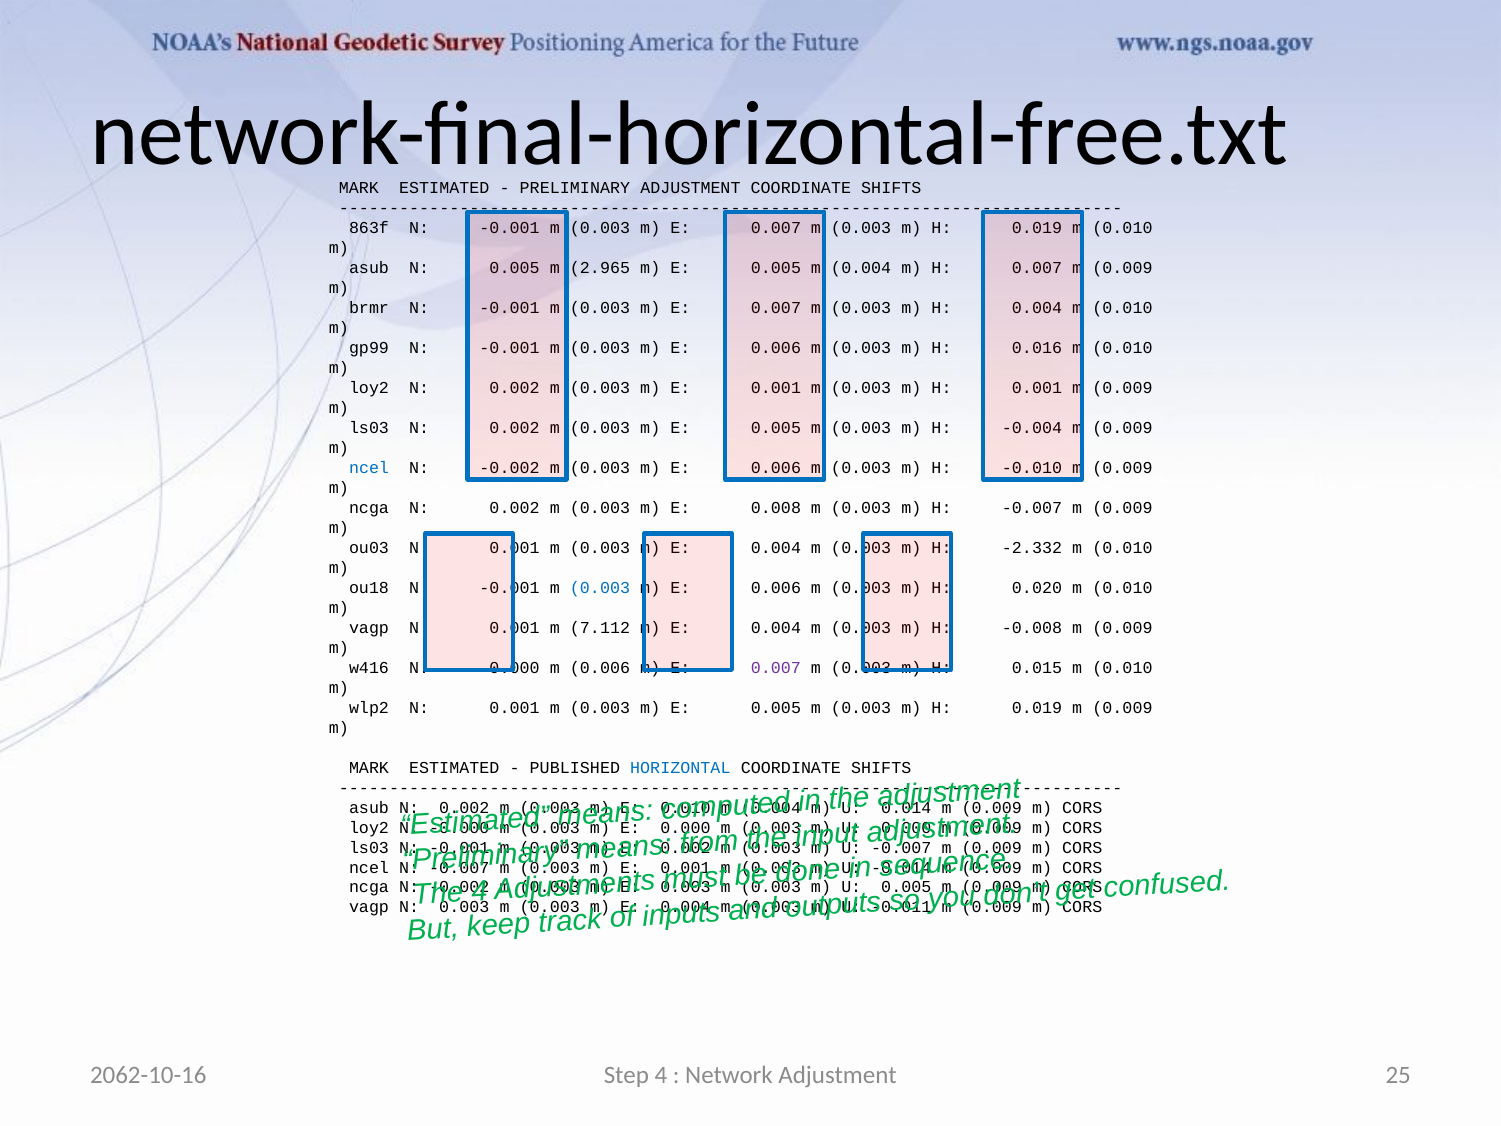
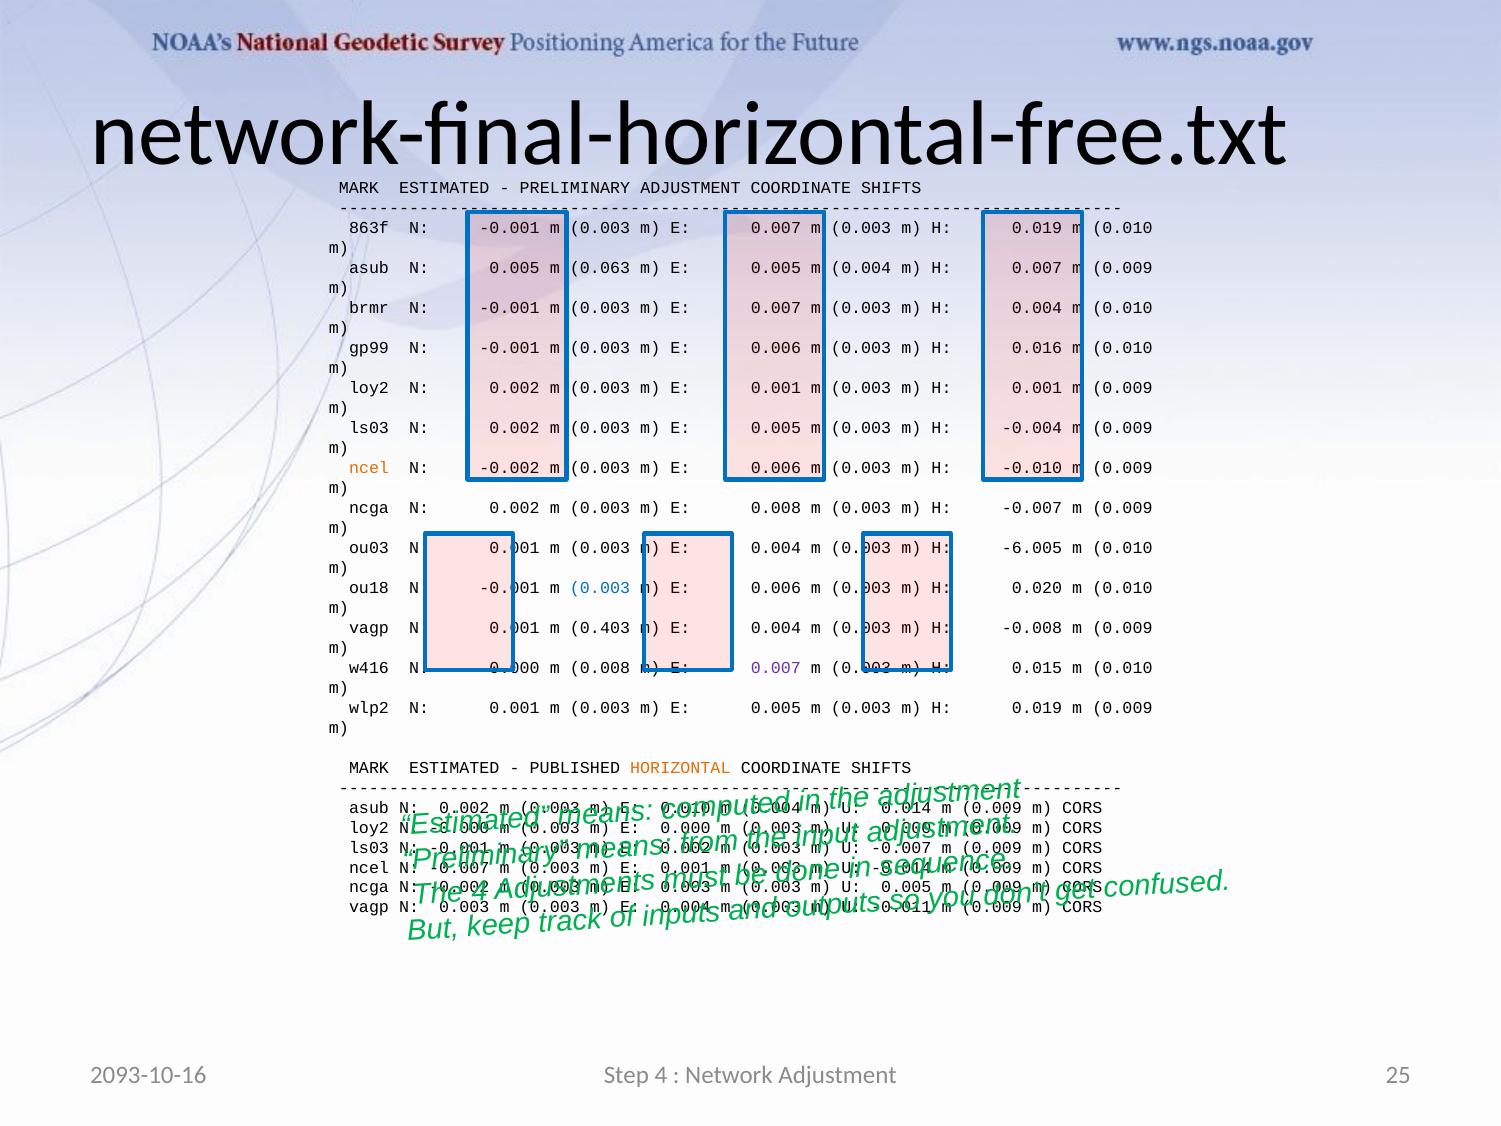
2.965: 2.965 -> 0.063 (600, 268)
ncel colour: blue -> orange (369, 468)
-2.332: -2.332 -> -6.005 (1032, 548)
7.112: 7.112 -> 0.403 (600, 628)
m 0.006: 0.006 -> 0.008 (600, 668)
HORIZONTAL colour: blue -> orange (680, 767)
2062-10-16: 2062-10-16 -> 2093-10-16 (148, 1075)
